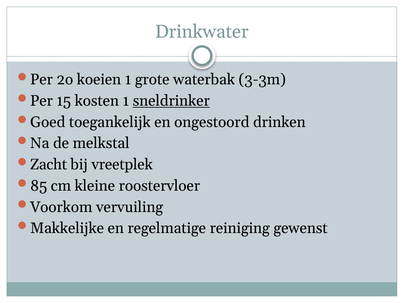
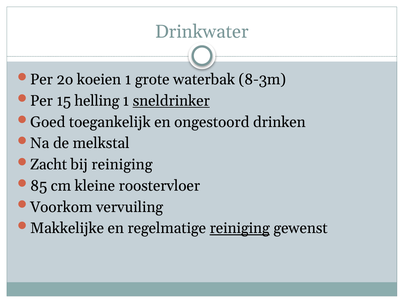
3-3m: 3-3m -> 8-3m (262, 80)
kosten: kosten -> helling (97, 101)
bij vreetplek: vreetplek -> reiniging (122, 165)
reiniging underline: none -> present (240, 228)
